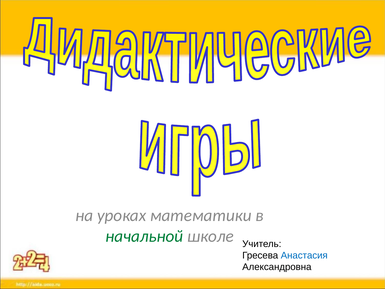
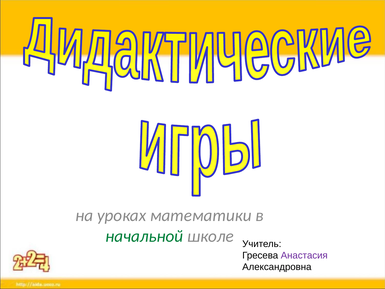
Анастасия colour: blue -> purple (304, 255)
